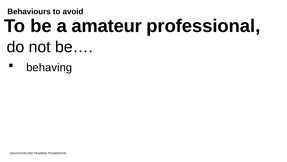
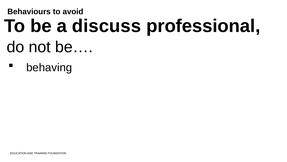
amateur: amateur -> discuss (107, 26)
